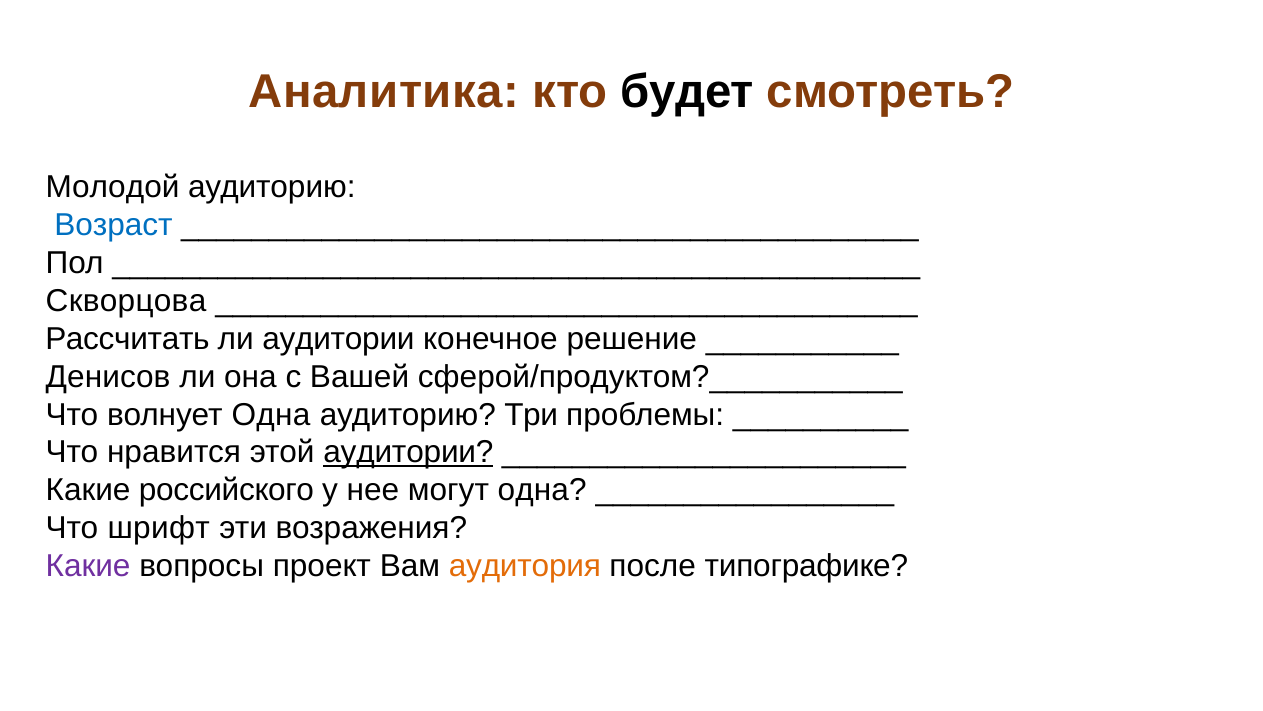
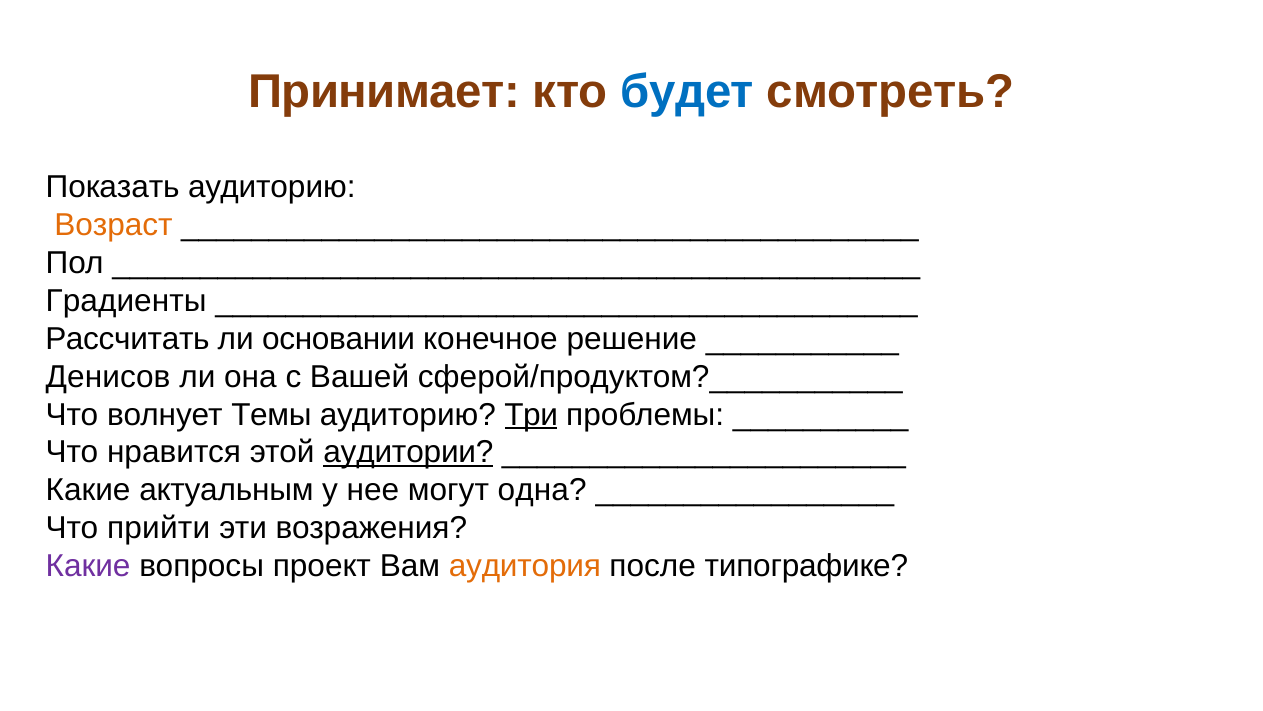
Аналитика: Аналитика -> Принимает (384, 91)
будет colour: black -> blue (687, 91)
Молодой: Молодой -> Показать (113, 187)
Возраст colour: blue -> orange (113, 225)
Скворцова: Скворцова -> Градиенты (126, 301)
ли аудитории: аудитории -> основании (338, 338)
волнует Одна: Одна -> Темы (271, 414)
Три underline: none -> present (531, 414)
российского: российского -> актуальным (226, 490)
шрифт: шрифт -> прийти (159, 528)
